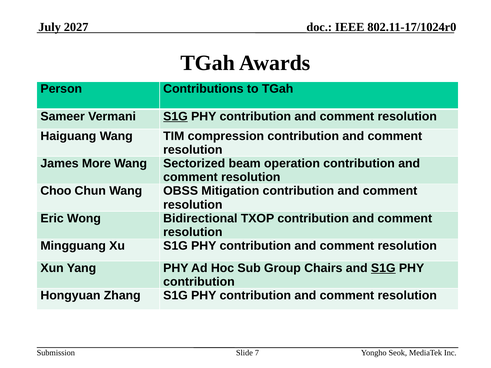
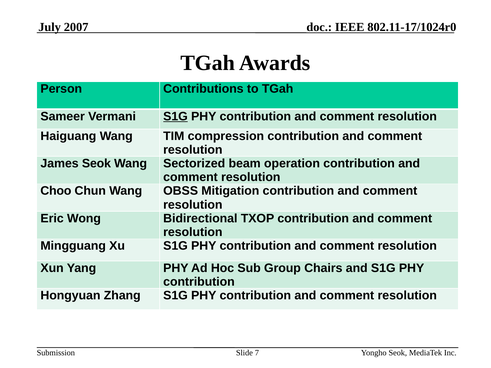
2027: 2027 -> 2007 (76, 27)
James More: More -> Seok (96, 164)
S1G underline: present -> none (383, 268)
